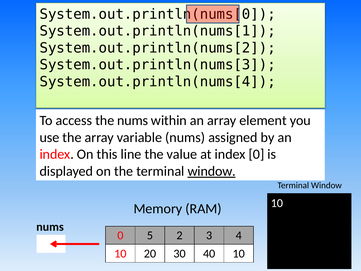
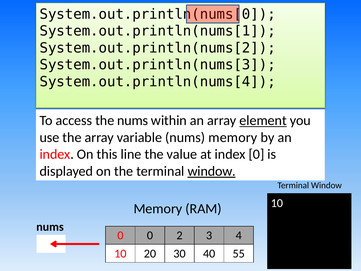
element underline: none -> present (263, 120)
nums assigned: assigned -> memory (233, 137)
0 5: 5 -> 0 (150, 235)
40 10: 10 -> 55 (239, 253)
